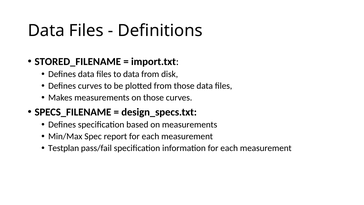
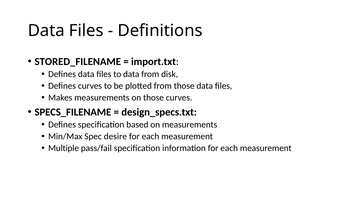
report: report -> desire (115, 136)
Testplan: Testplan -> Multiple (64, 148)
